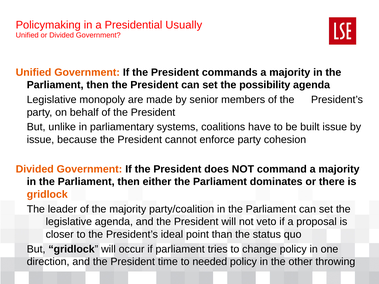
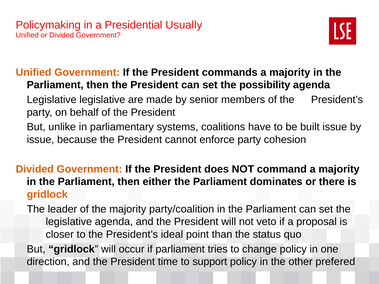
Legislative monopoly: monopoly -> legislative (102, 100)
needed: needed -> support (210, 262)
throwing: throwing -> prefered (335, 262)
